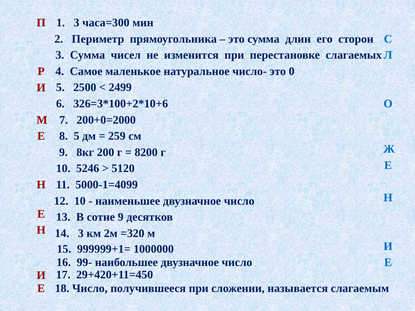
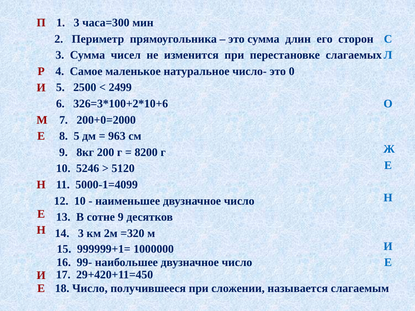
259: 259 -> 963 (117, 136)
